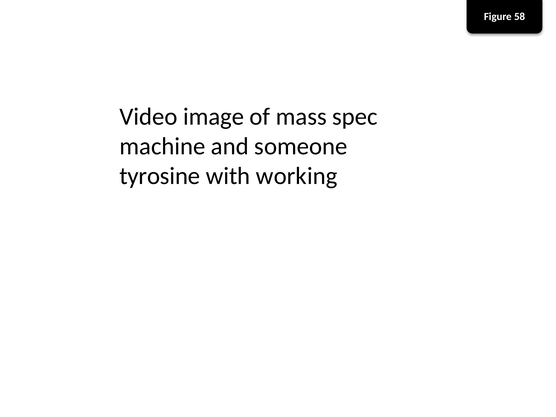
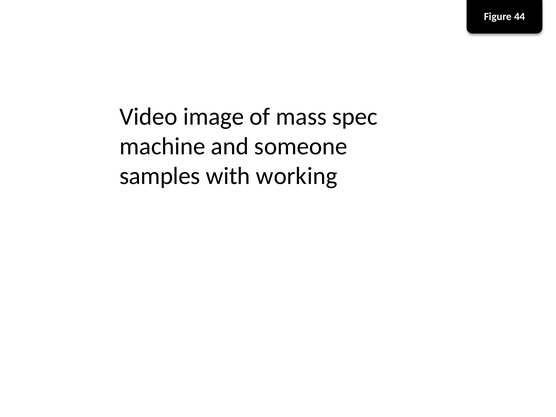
58: 58 -> 44 (520, 17)
tyrosine: tyrosine -> samples (160, 176)
